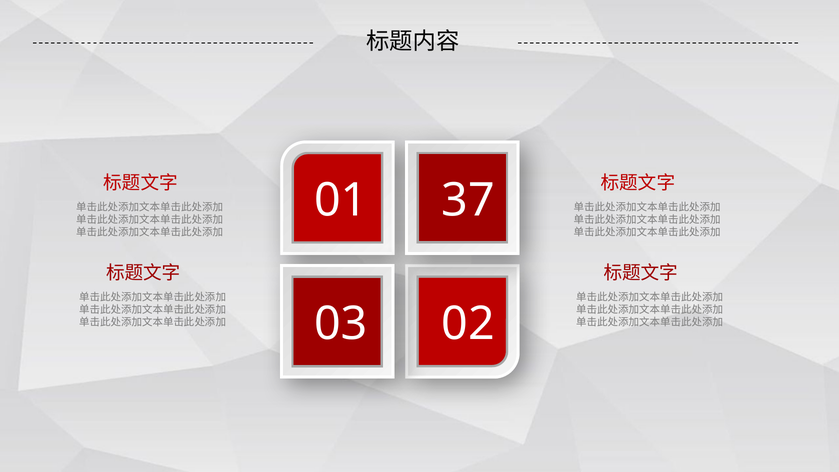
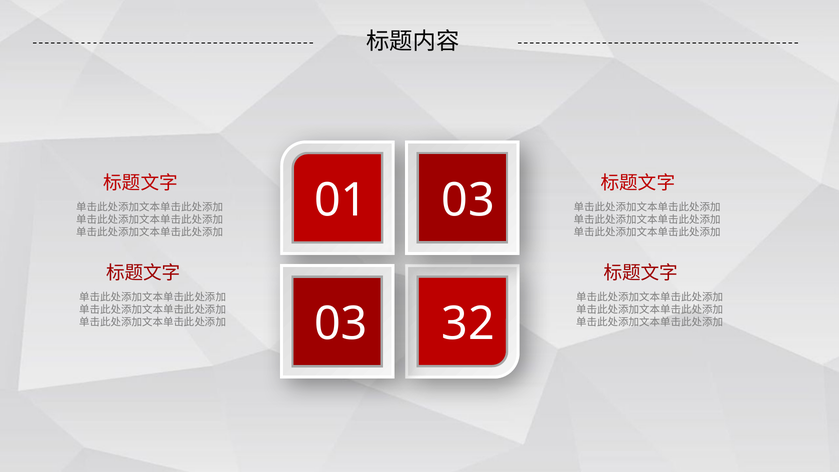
01 37: 37 -> 03 (468, 200)
02: 02 -> 32 (468, 324)
